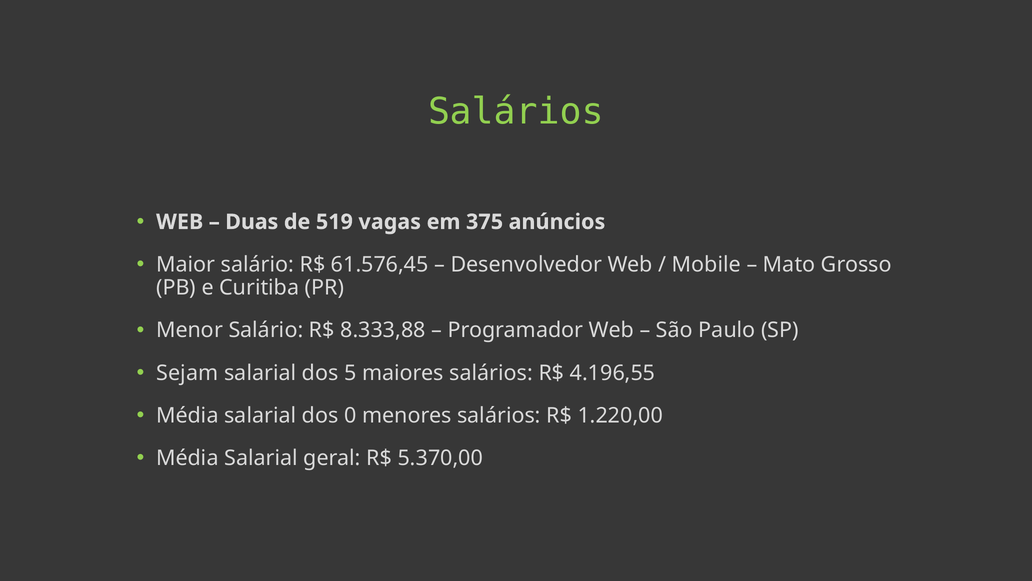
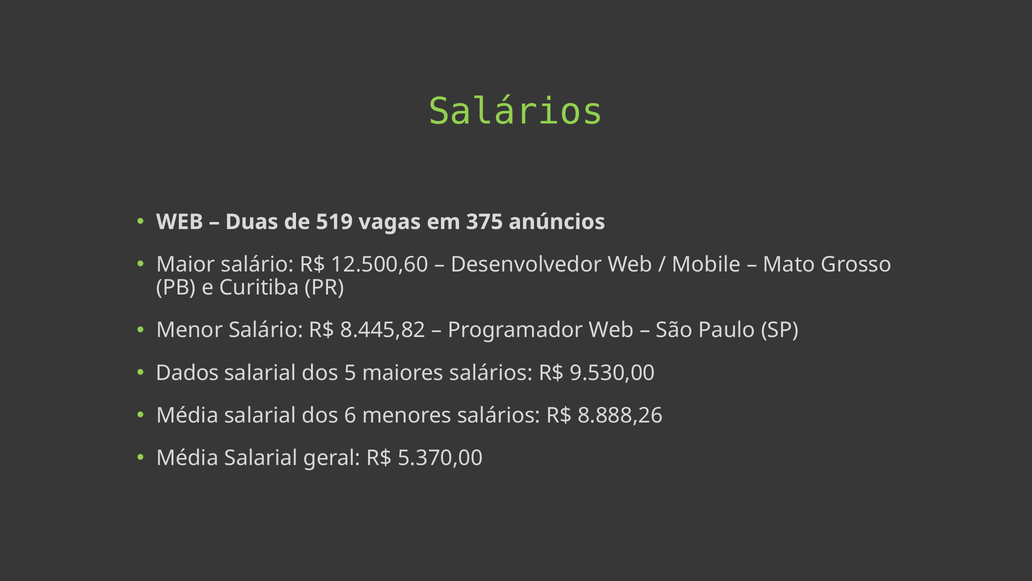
61.576,45: 61.576,45 -> 12.500,60 (380, 264)
8.333,88: 8.333,88 -> 8.445,82 (383, 330)
Sejam: Sejam -> Dados (187, 373)
4.196,55: 4.196,55 -> 9.530,00 (613, 373)
0: 0 -> 6 (350, 415)
1.220,00: 1.220,00 -> 8.888,26 (620, 415)
